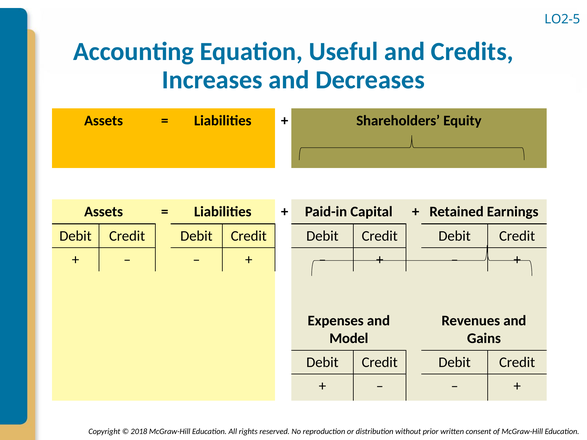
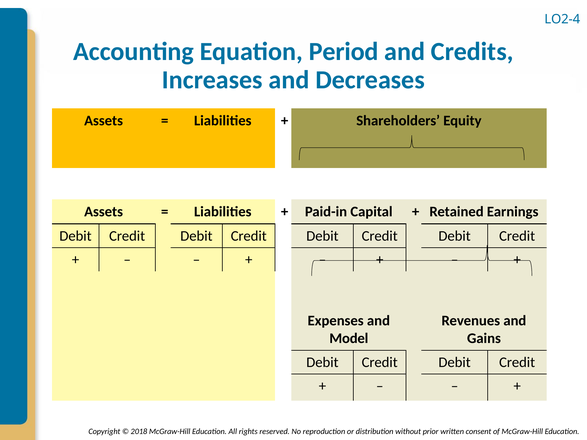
LO2-5: LO2-5 -> LO2-4 (562, 19)
Useful: Useful -> Period (344, 52)
